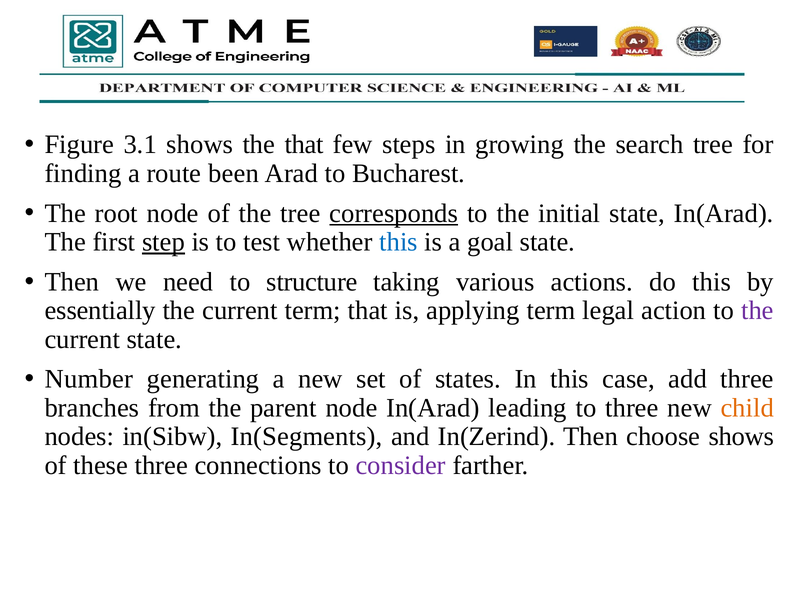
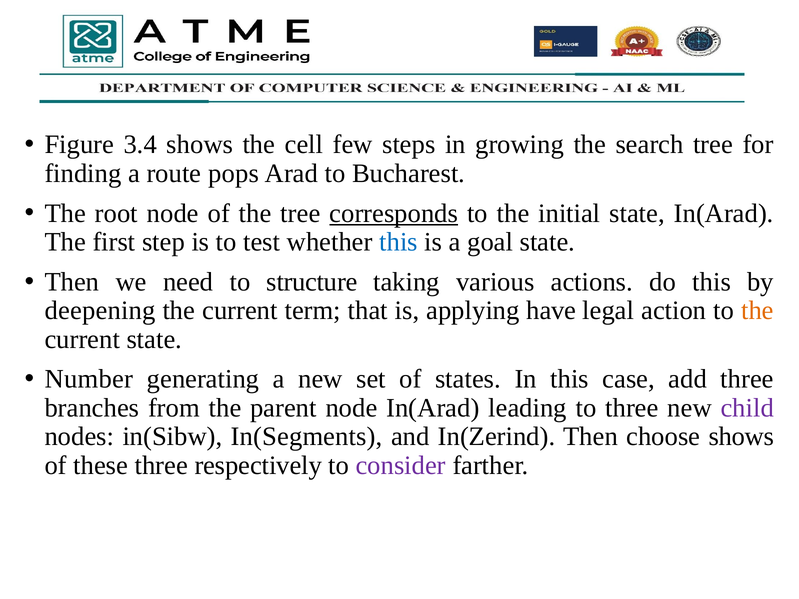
3.1: 3.1 -> 3.4 (140, 145)
the that: that -> cell (304, 145)
been: been -> pops (234, 173)
step underline: present -> none (164, 242)
essentially: essentially -> deepening (100, 311)
applying term: term -> have (551, 311)
the colour: purple -> orange (757, 311)
child colour: orange -> purple (747, 408)
connections: connections -> respectively (258, 466)
